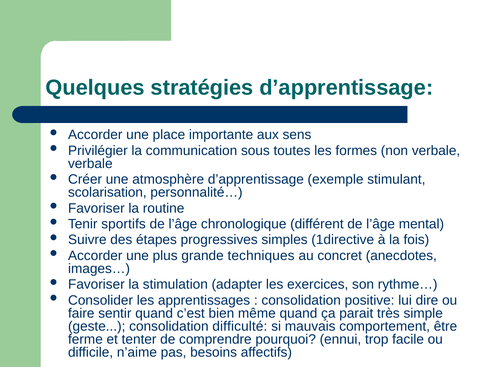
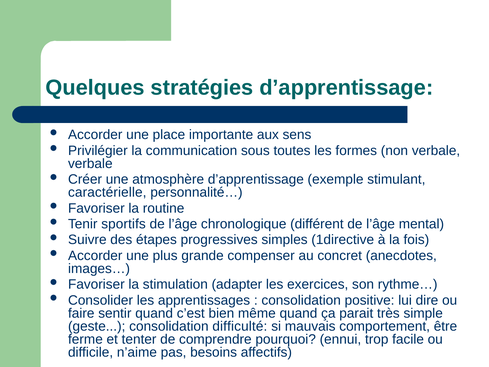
scolarisation: scolarisation -> caractérielle (107, 192)
techniques: techniques -> compenser (261, 255)
